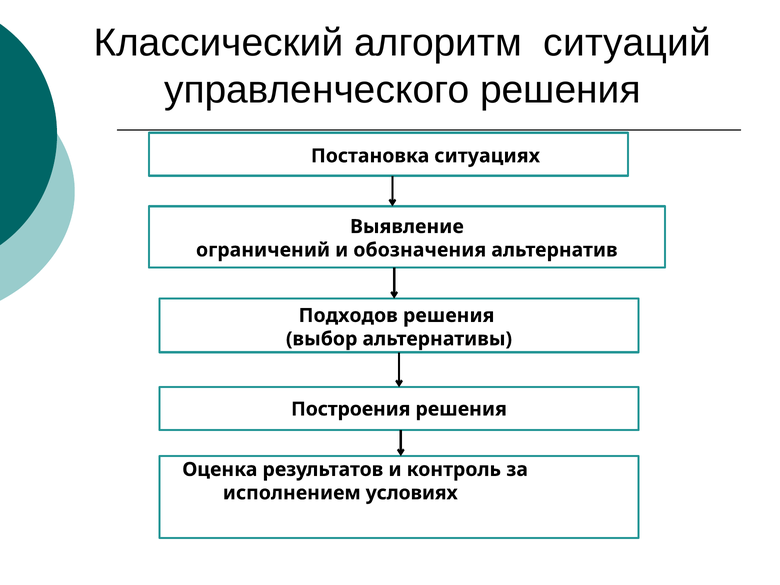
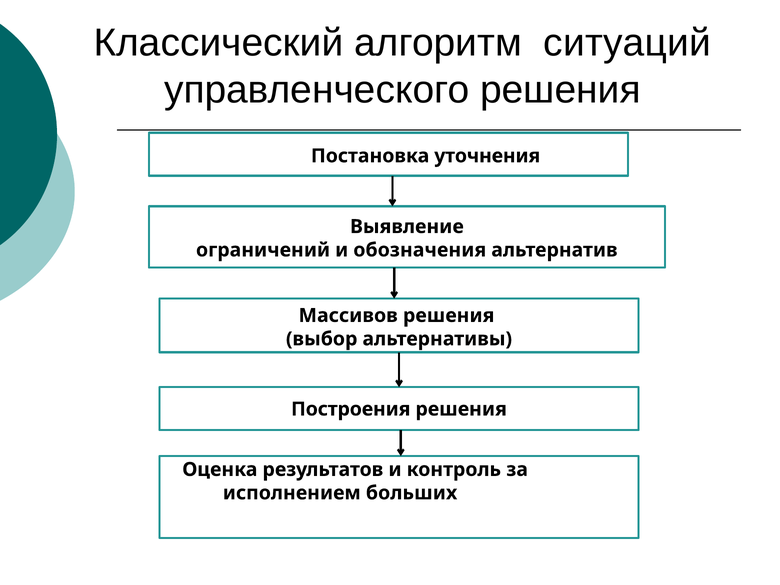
ситуациях: ситуациях -> уточнения (487, 156)
Подходов: Подходов -> Массивов (348, 316)
условиях: условиях -> больших (412, 493)
